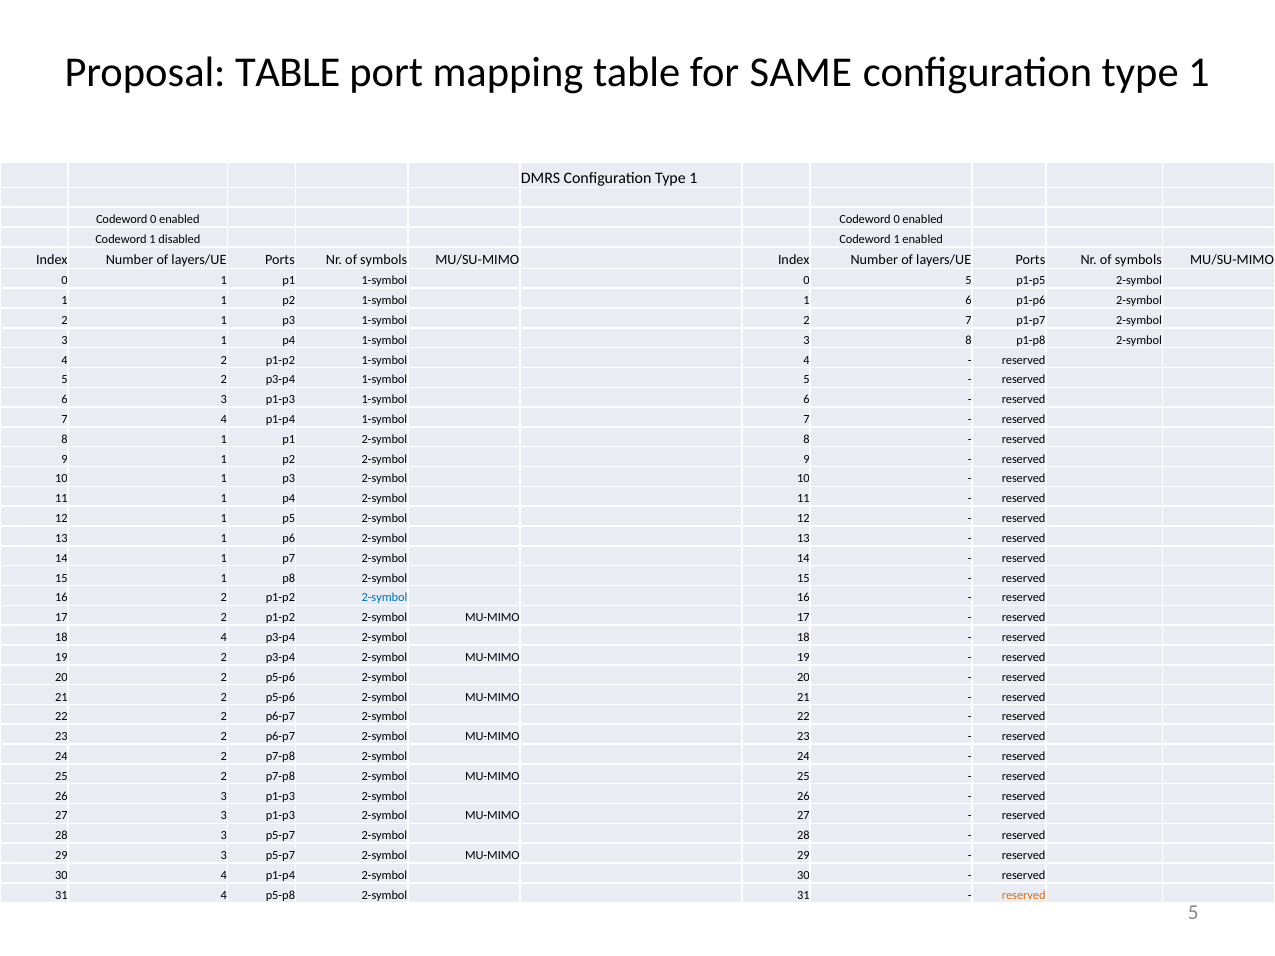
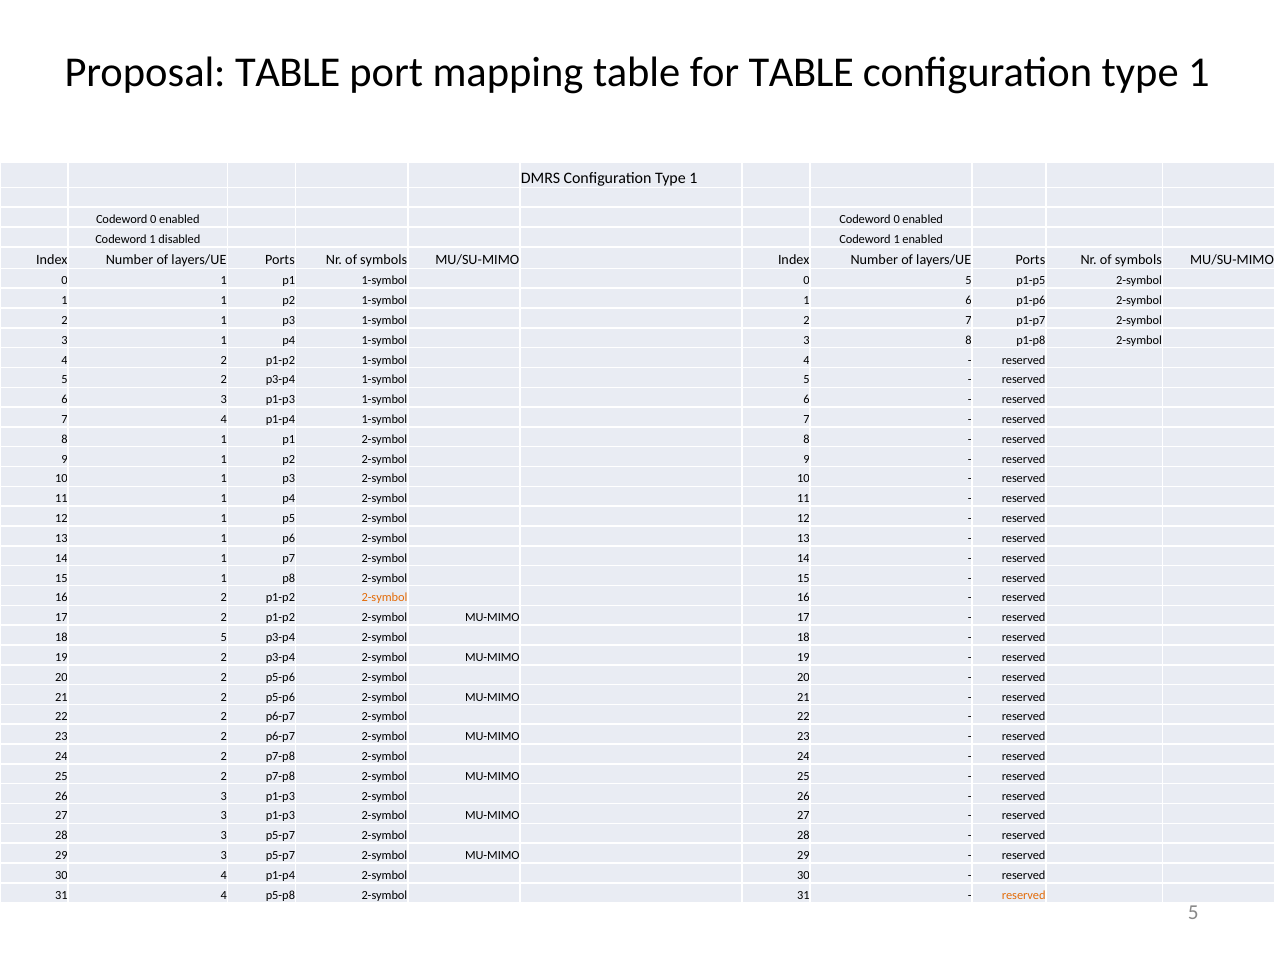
for SAME: SAME -> TABLE (801, 73)
2-symbol colour: blue -> orange (384, 598)
18 4: 4 -> 5 (224, 638)
